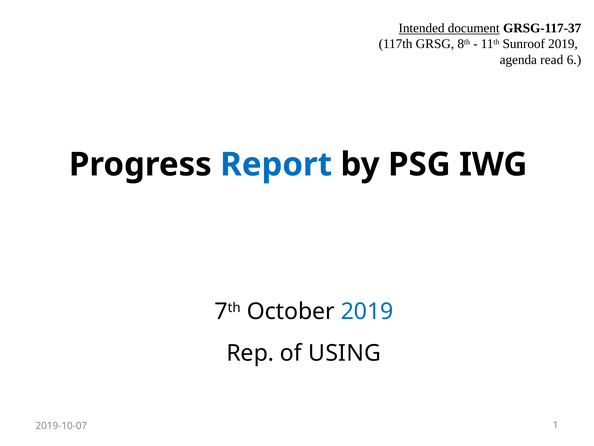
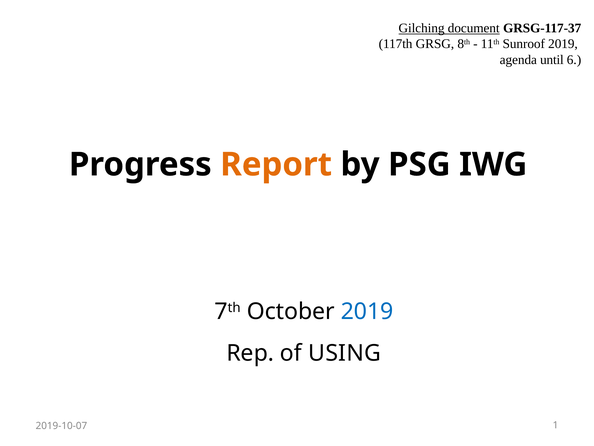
Intended: Intended -> Gilching (422, 28)
read: read -> until (552, 60)
Report colour: blue -> orange (276, 164)
